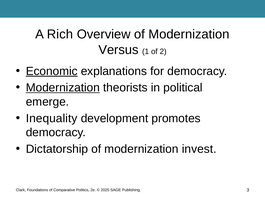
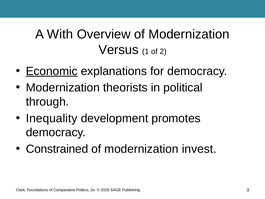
Rich: Rich -> With (60, 34)
Modernization underline: present -> none (63, 88)
emerge: emerge -> through (47, 102)
Dictatorship: Dictatorship -> Constrained (57, 149)
